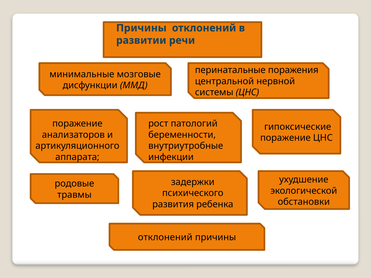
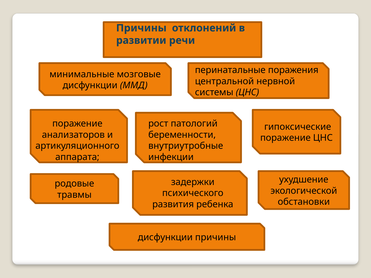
отклонений: отклонений -> дисфункции (165, 238)
